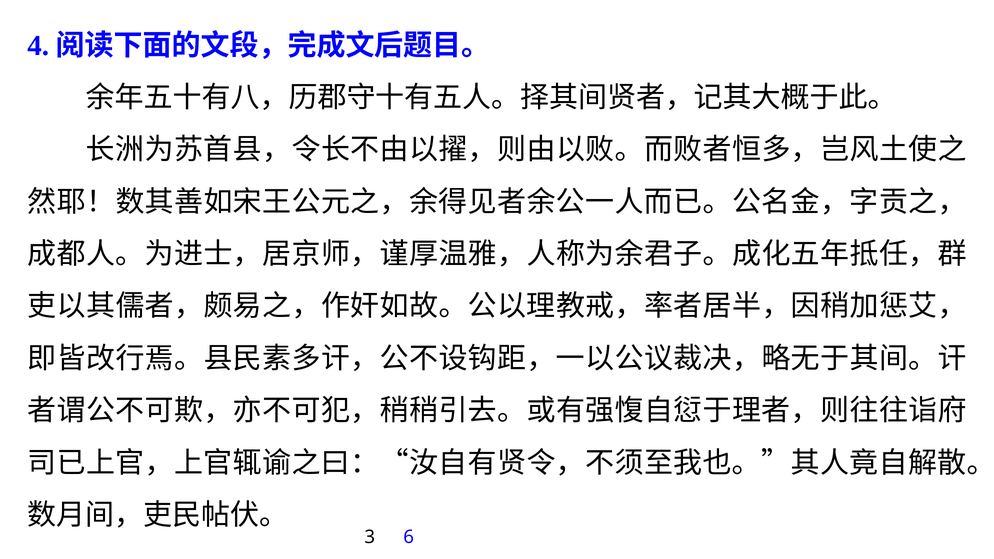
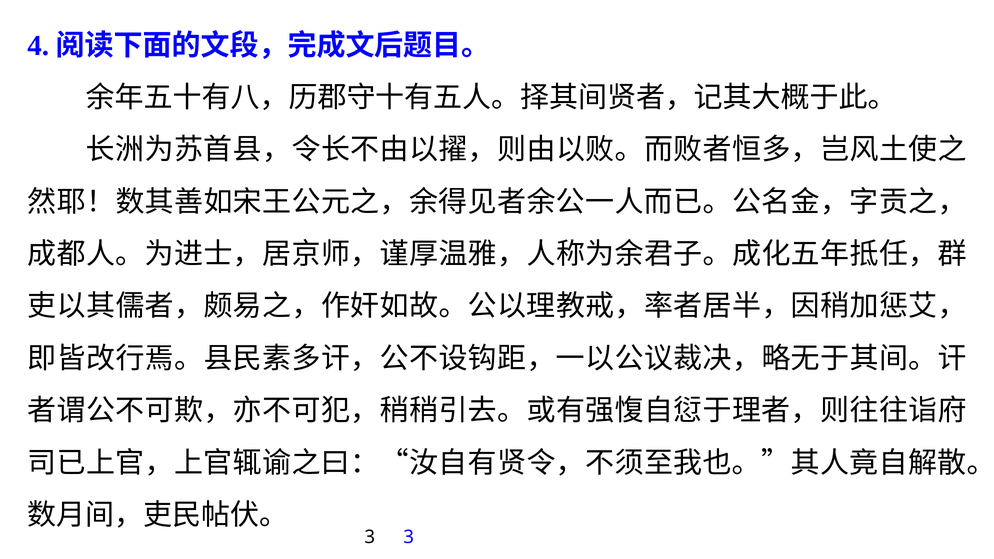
3 6: 6 -> 3 (409, 537)
